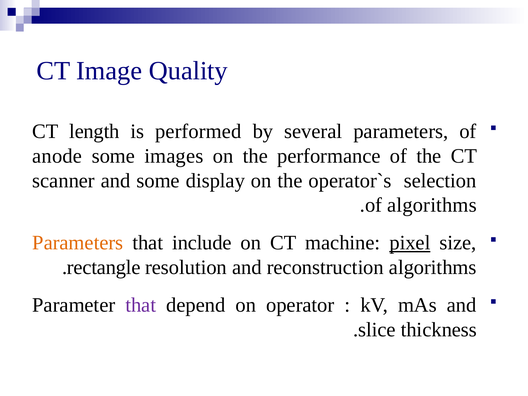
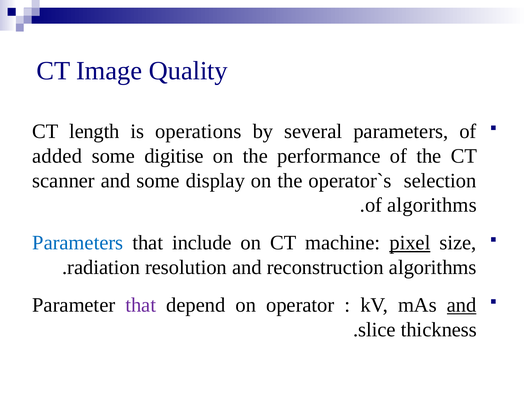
performed: performed -> operations (198, 131)
anode: anode -> added (57, 156)
images: images -> digitise (174, 156)
Parameters colour: orange -> blue (78, 243)
rectangle: rectangle -> radiation (104, 267)
and underline: none -> present (462, 305)
